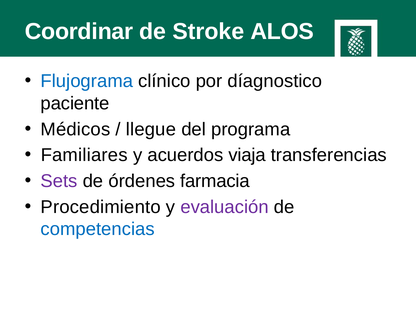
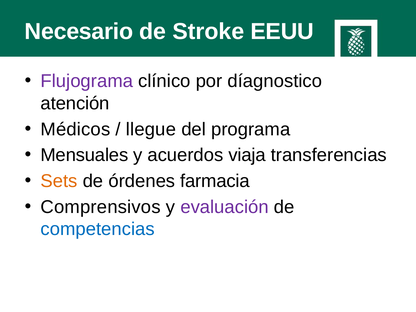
Coordinar: Coordinar -> Necesario (79, 32)
ALOS: ALOS -> EEUU (282, 32)
Flujograma colour: blue -> purple (87, 81)
paciente: paciente -> atención (75, 103)
Familiares: Familiares -> Mensuales (84, 155)
Sets colour: purple -> orange (59, 181)
Procedimiento: Procedimiento -> Comprensivos (101, 207)
